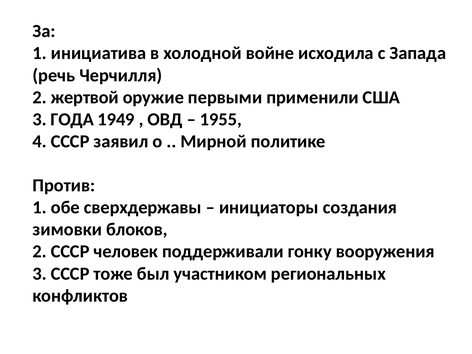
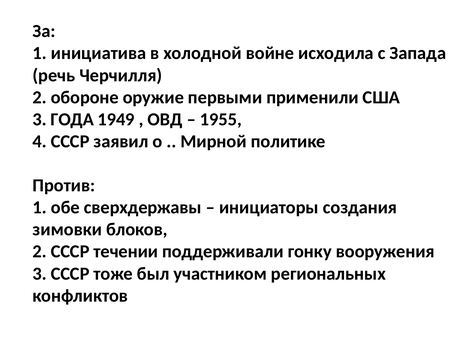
жертвой: жертвой -> обороне (85, 97)
человек: человек -> течении (126, 252)
